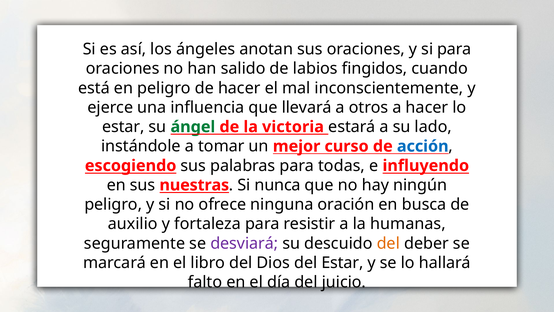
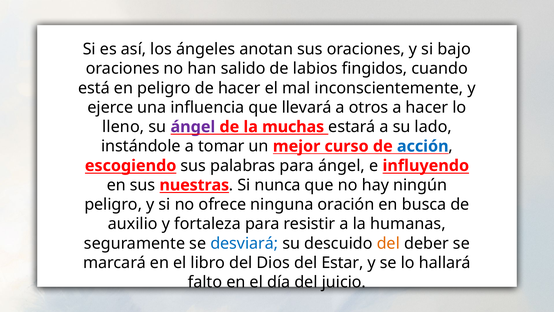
si para: para -> bajo (454, 49)
estar: estar -> lleno (123, 127)
ángel colour: green -> purple (193, 127)
victoria: victoria -> muchas (293, 127)
para todas: todas -> ángel (342, 165)
desviará colour: purple -> blue (244, 243)
